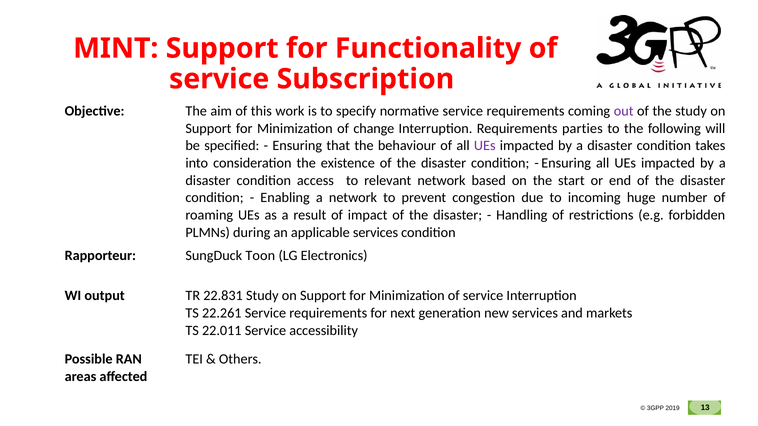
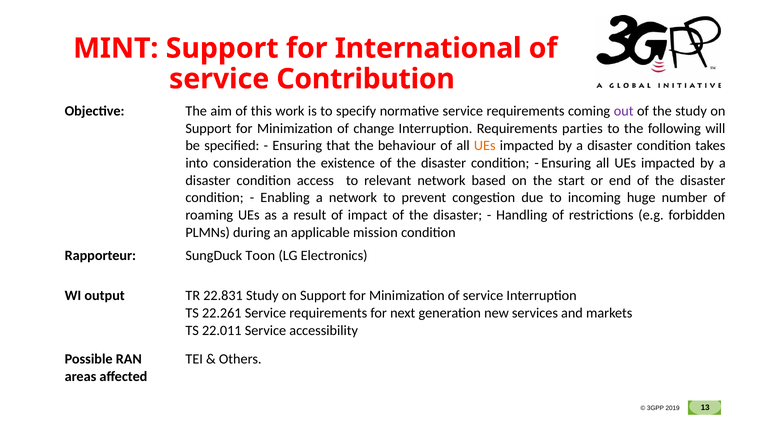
Functionality: Functionality -> International (428, 48)
Subscription: Subscription -> Contribution (366, 79)
UEs colour: purple -> orange (485, 146)
applicable services: services -> mission (375, 233)
